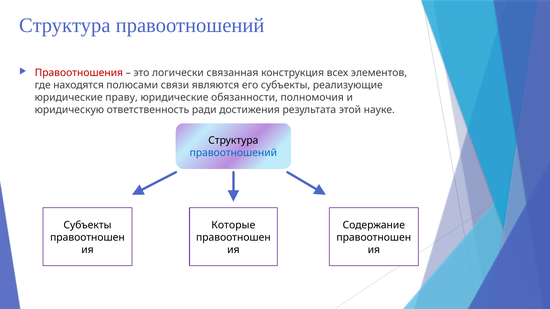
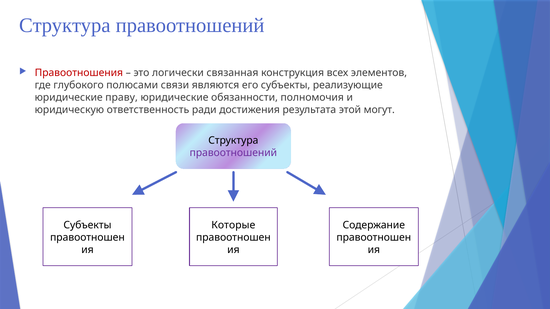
находятся: находятся -> глубокого (79, 85)
науке: науке -> могут (379, 110)
правоотношений colour: blue -> purple (233, 153)
